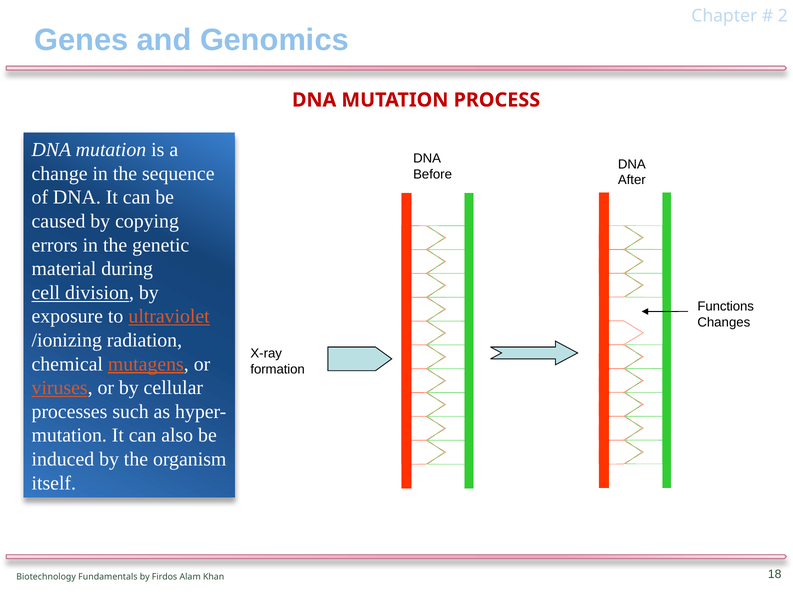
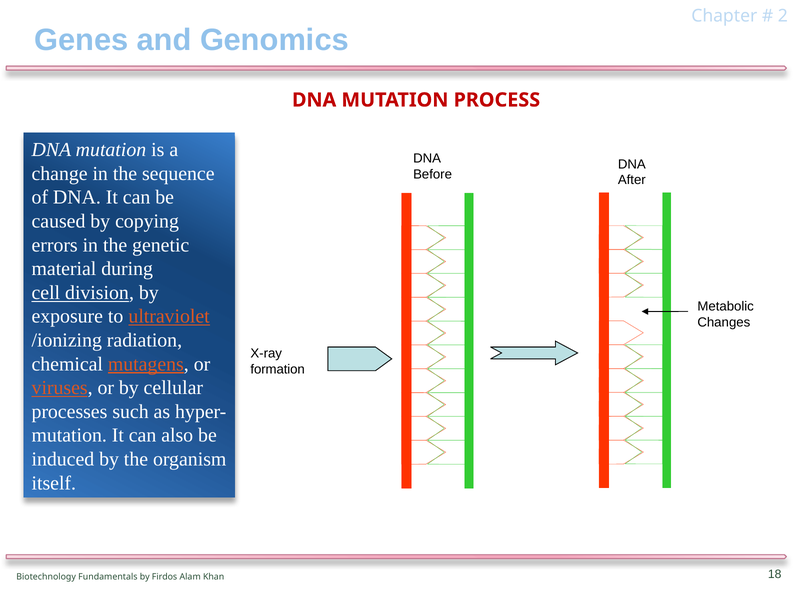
Functions: Functions -> Metabolic (726, 306)
